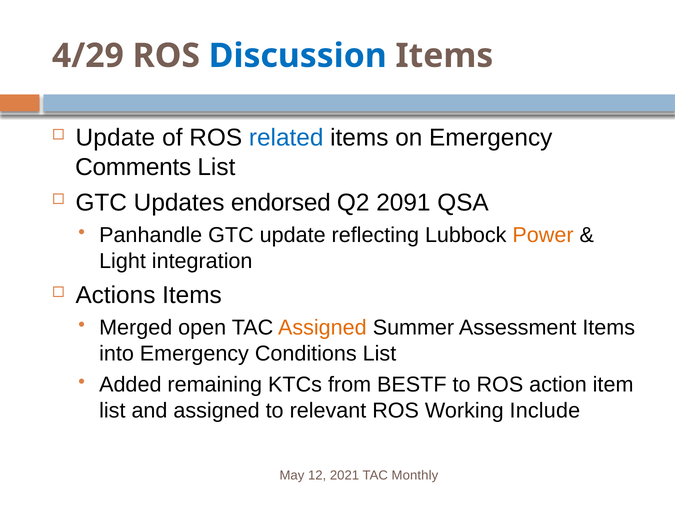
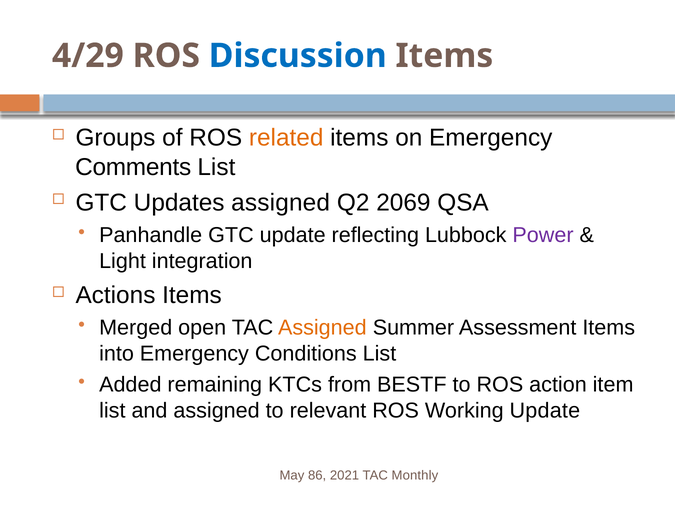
Update: Update -> Groups (115, 138)
related colour: blue -> orange (286, 138)
Updates endorsed: endorsed -> assigned (281, 203)
2091: 2091 -> 2069 (403, 203)
Power colour: orange -> purple (543, 235)
Working Include: Include -> Update (545, 411)
12: 12 -> 86 (317, 476)
